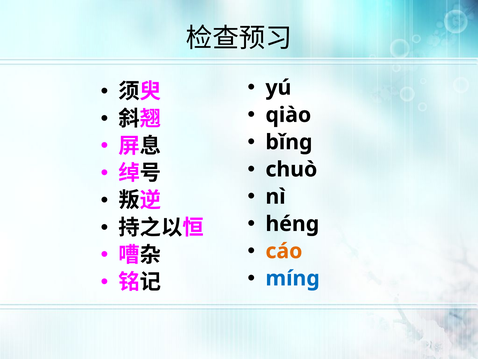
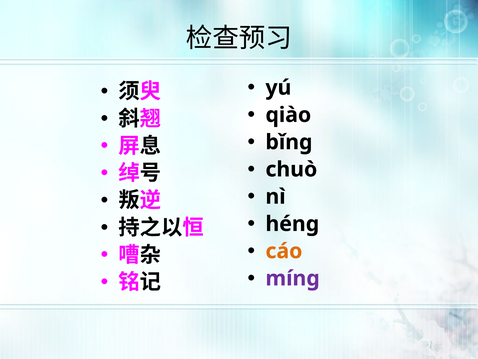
míng colour: blue -> purple (293, 278)
